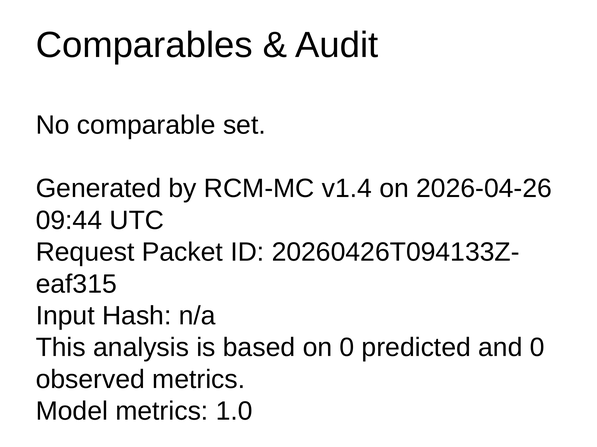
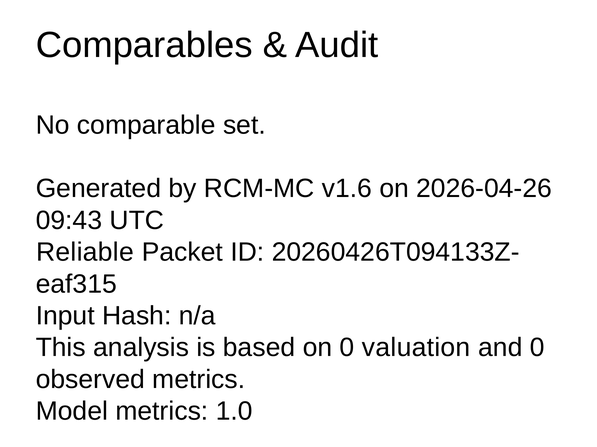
v1.4: v1.4 -> v1.6 (347, 189)
09:44: 09:44 -> 09:43 (69, 221)
Request: Request -> Reliable (85, 253)
predicted: predicted -> valuation (416, 348)
